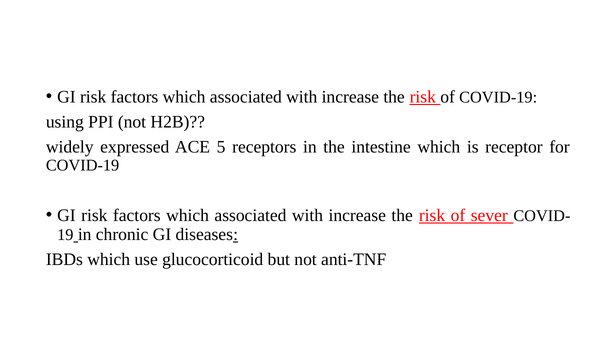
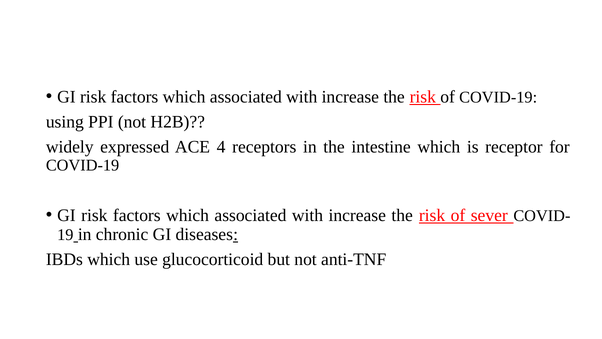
5: 5 -> 4 (221, 147)
